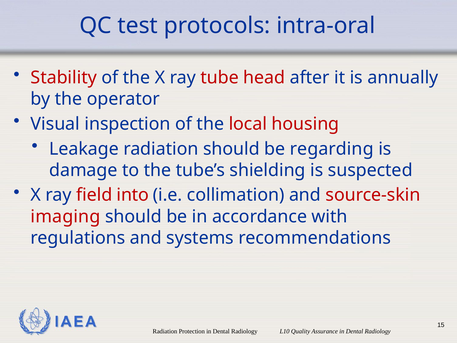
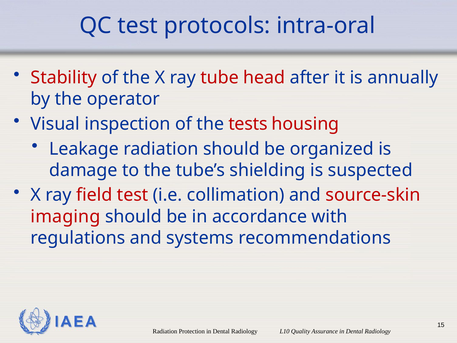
local: local -> tests (248, 124)
regarding: regarding -> organized (332, 149)
field into: into -> test (133, 195)
